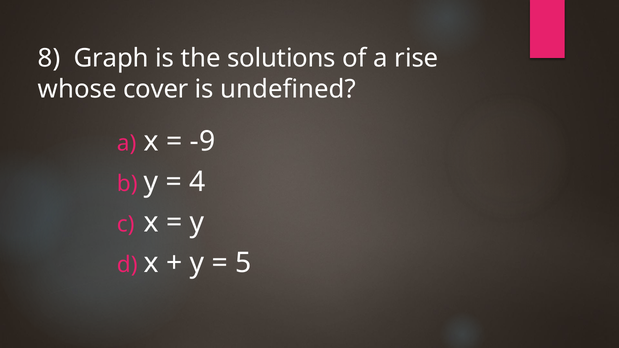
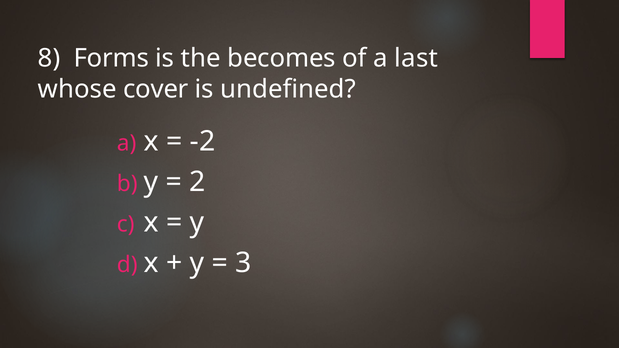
Graph: Graph -> Forms (111, 58)
solutions: solutions -> becomes (282, 58)
rise: rise -> last (416, 58)
-9: -9 -> -2 (203, 141)
4: 4 -> 2 (197, 182)
5: 5 -> 3 (243, 263)
